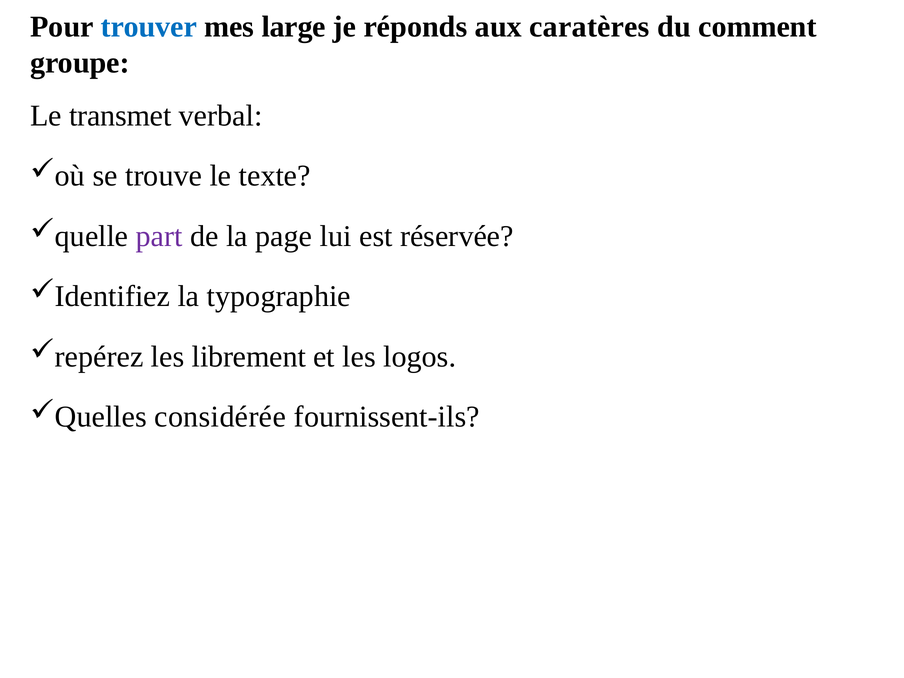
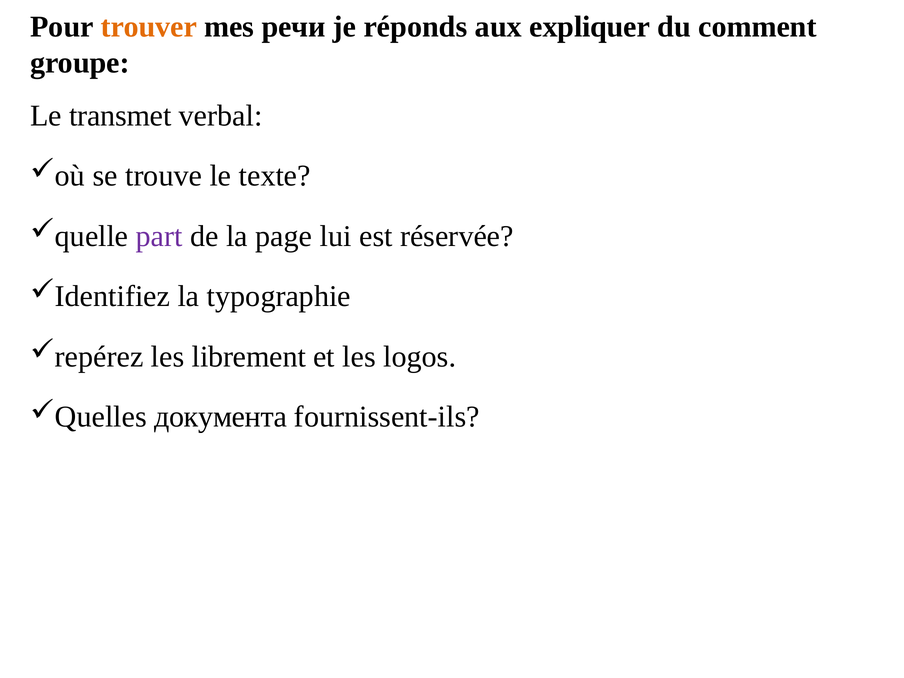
trouver colour: blue -> orange (149, 27)
large: large -> речи (294, 27)
caratères: caratères -> expliquer (590, 27)
considérée: considérée -> документа (221, 417)
